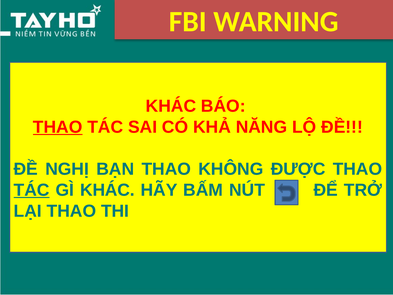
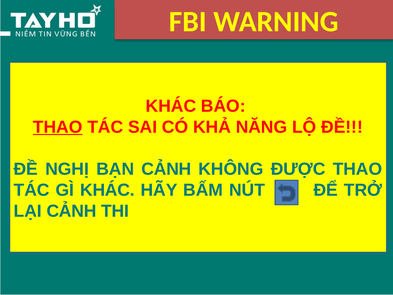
BẠN THAO: THAO -> CẢNH (166, 169)
TÁC underline: present -> none (32, 190)
LẠI THAO: THAO -> CẢNH (71, 211)
